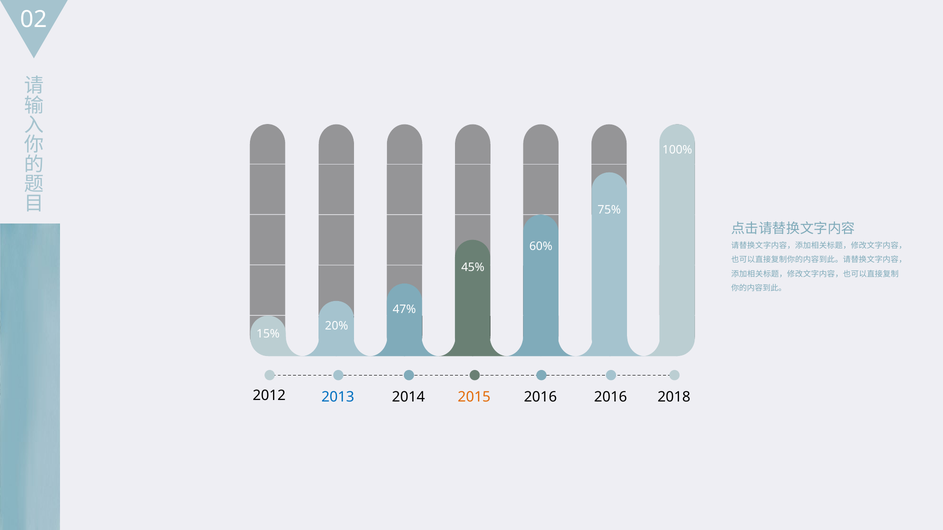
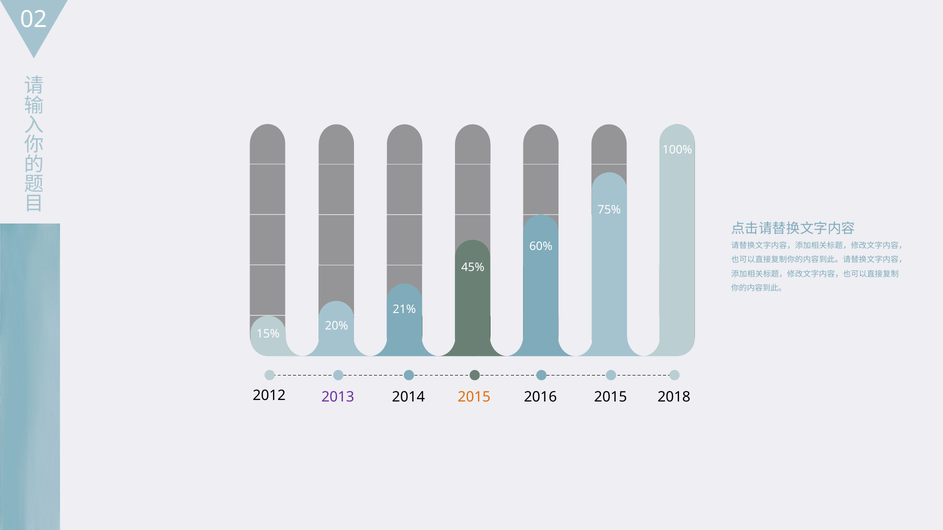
47%: 47% -> 21% (404, 309)
2013 colour: blue -> purple (338, 397)
2016 2016: 2016 -> 2015 (611, 397)
